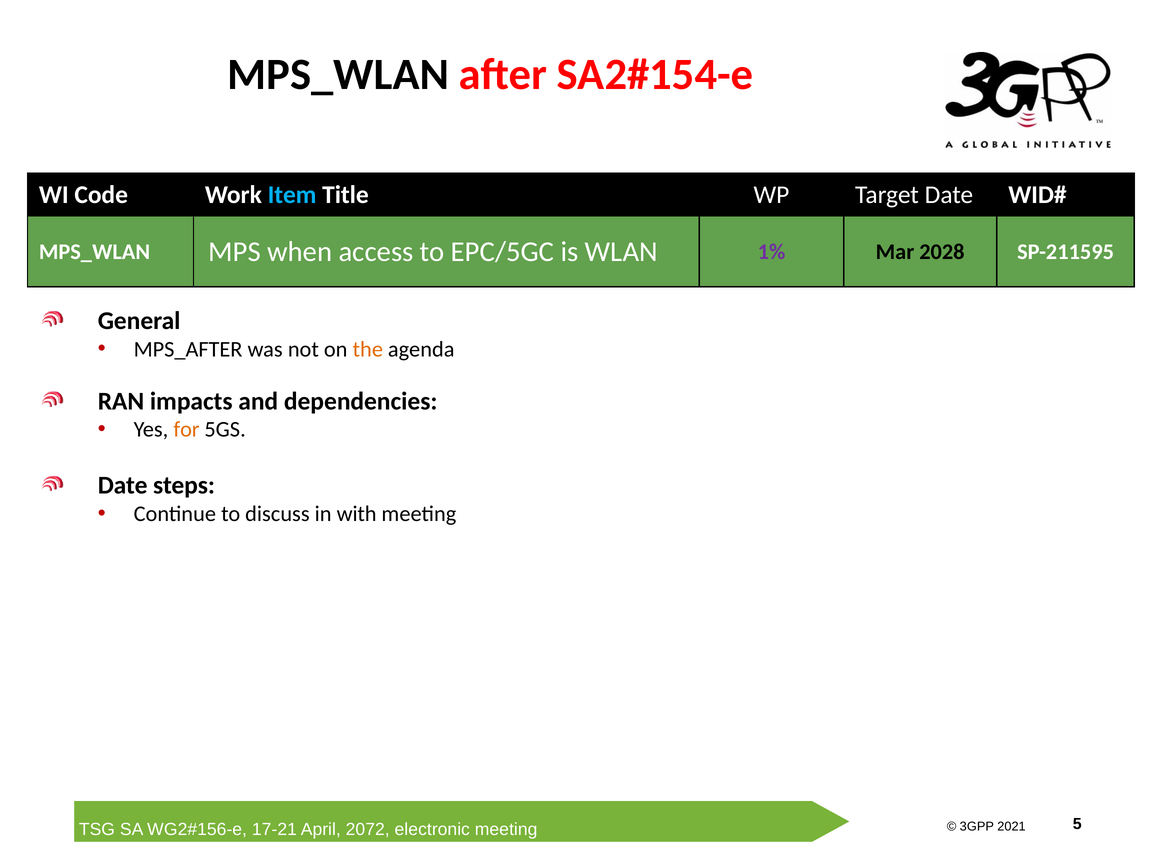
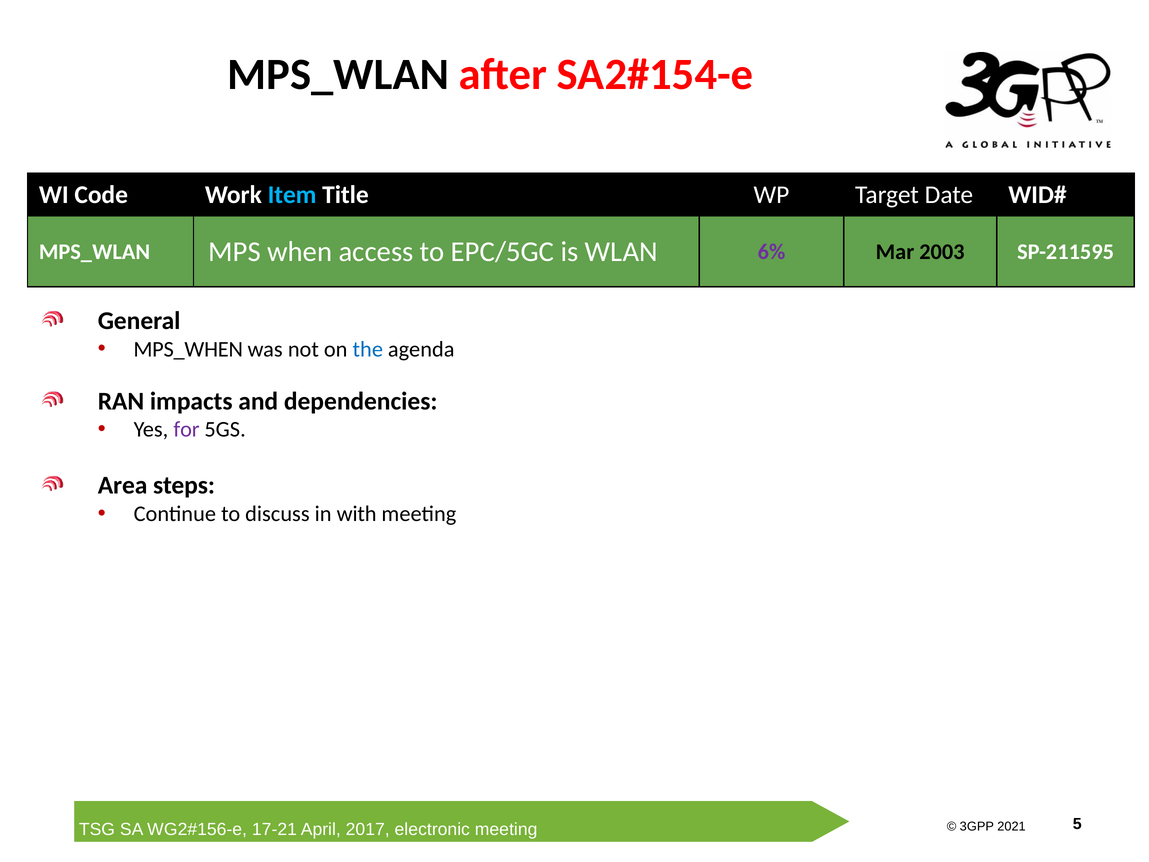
1%: 1% -> 6% (772, 252)
2028: 2028 -> 2003 (942, 252)
MPS_AFTER: MPS_AFTER -> MPS_WHEN (188, 349)
the colour: orange -> blue (368, 349)
for colour: orange -> purple (187, 429)
Date: Date -> Area (123, 485)
2072: 2072 -> 2017 (368, 829)
